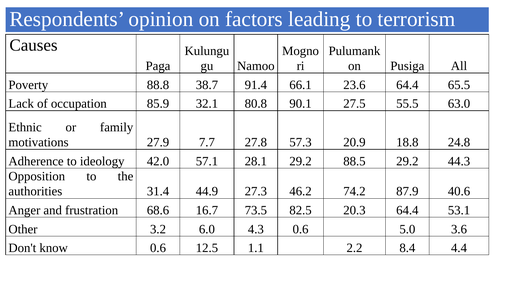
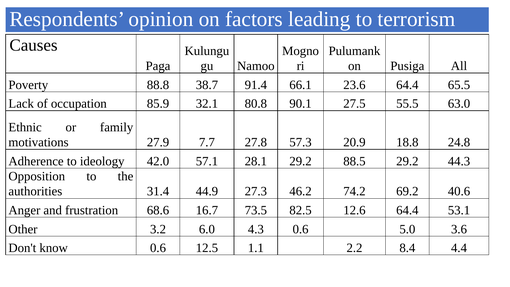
87.9: 87.9 -> 69.2 (407, 191)
20.3: 20.3 -> 12.6 (354, 210)
